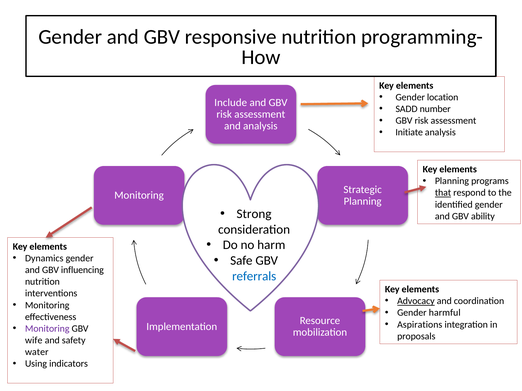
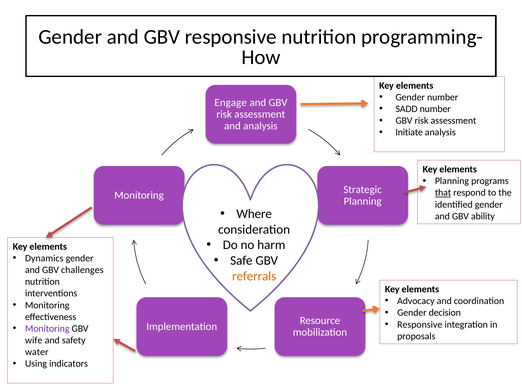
Gender location: location -> number (443, 97)
Include: Include -> Engage (231, 103)
Strong: Strong -> Where (254, 214)
influencing: influencing -> challenges (82, 270)
referrals colour: blue -> orange (254, 277)
Advocacy underline: present -> none (416, 301)
harmful: harmful -> decision (445, 313)
Aspirations: Aspirations -> Responsive (420, 325)
